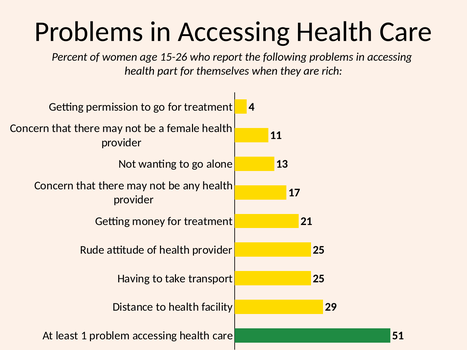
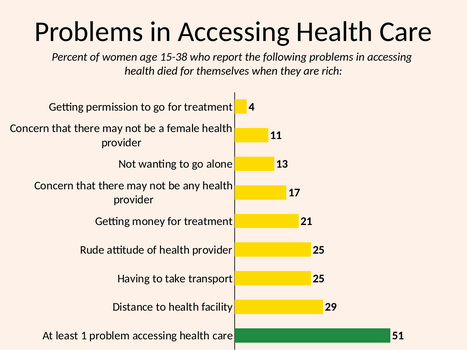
15-26: 15-26 -> 15-38 (174, 57)
part: part -> died (167, 71)
